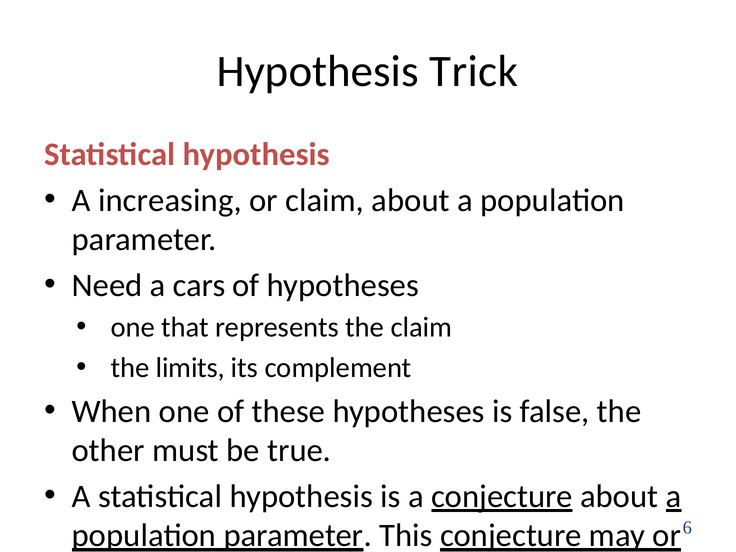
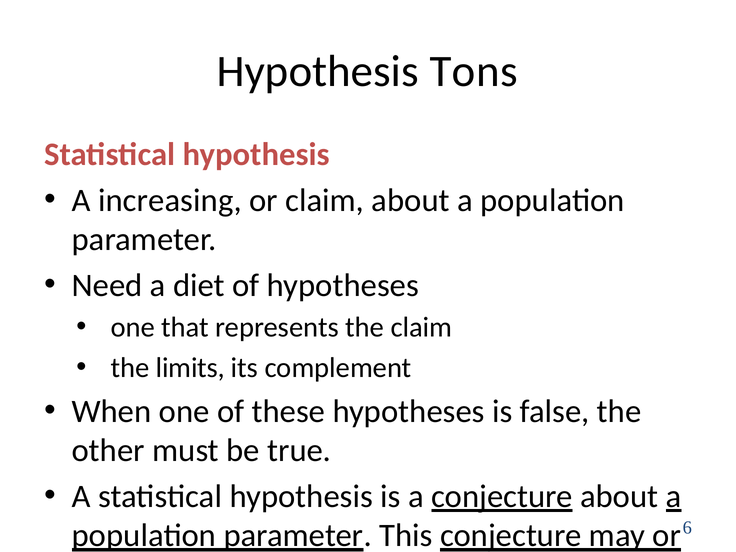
Trick: Trick -> Tons (474, 71)
cars: cars -> diet (199, 285)
